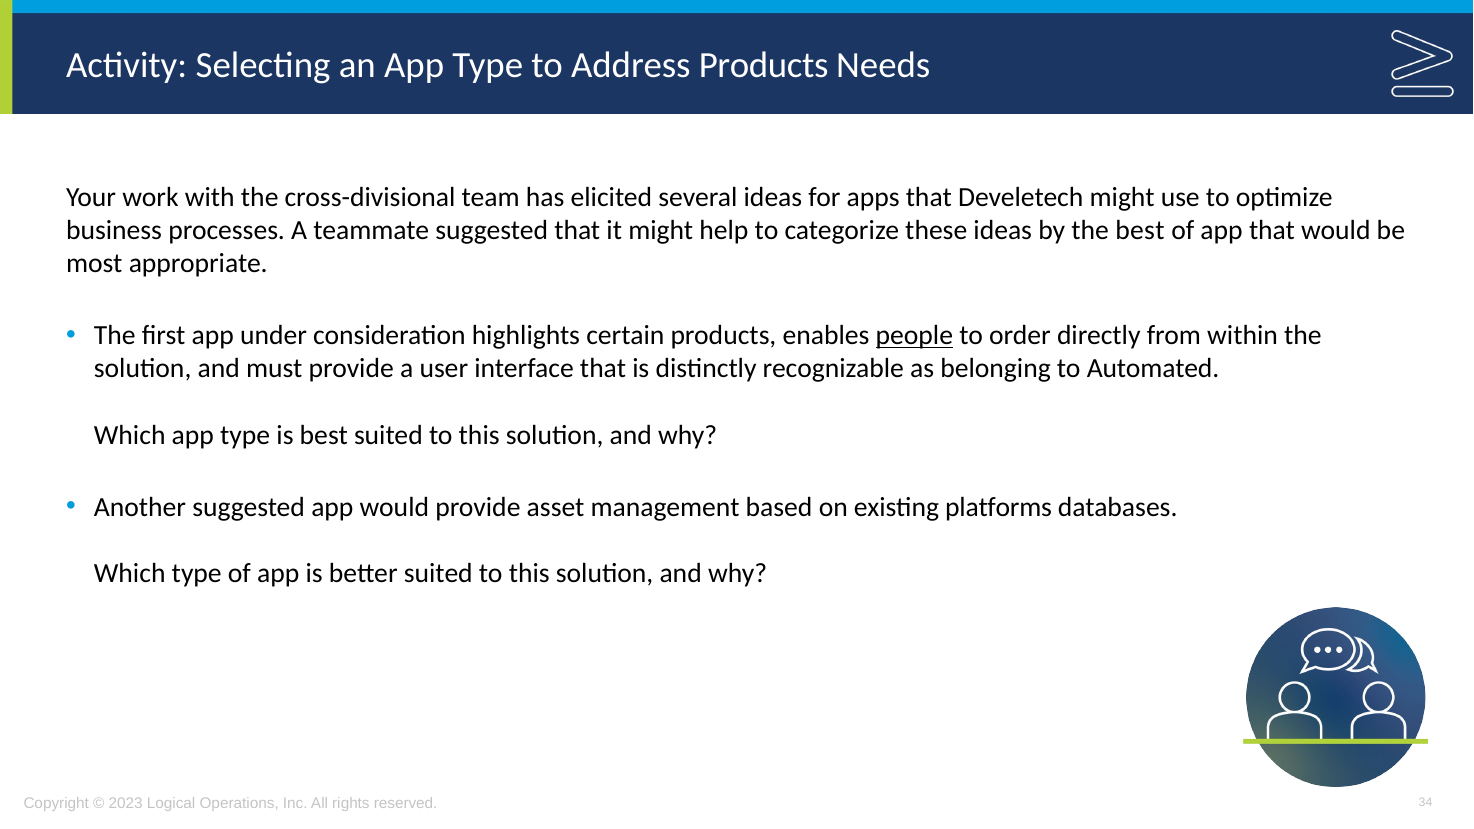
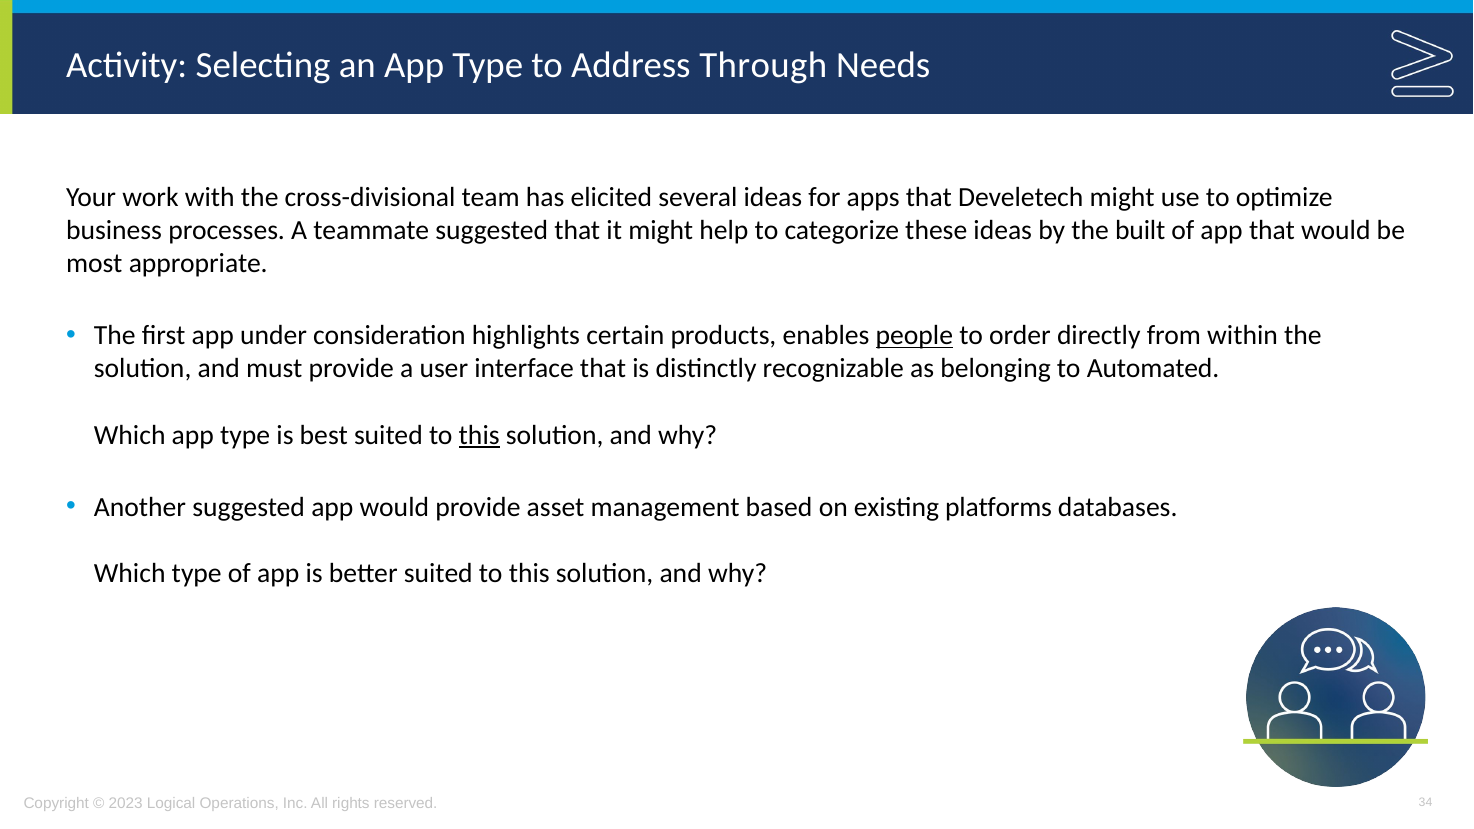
Address Products: Products -> Through (763, 66)
the best: best -> built (1140, 231)
this underline: none -> present (479, 435)
